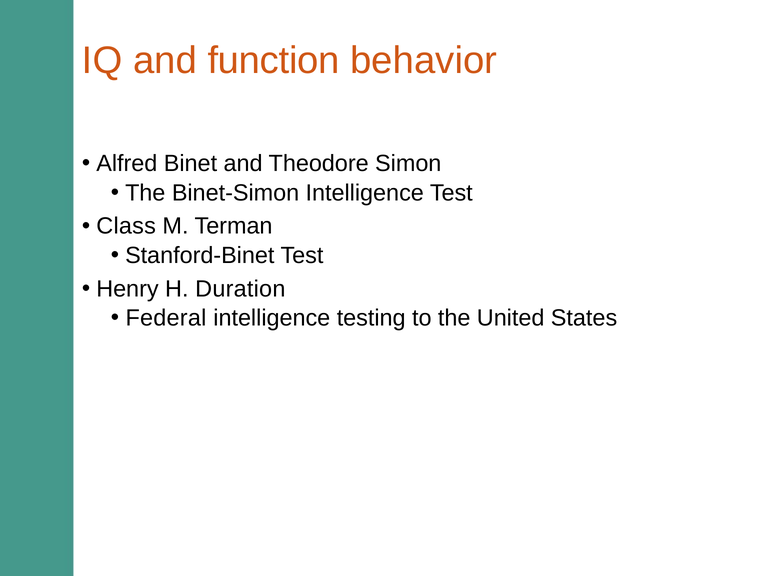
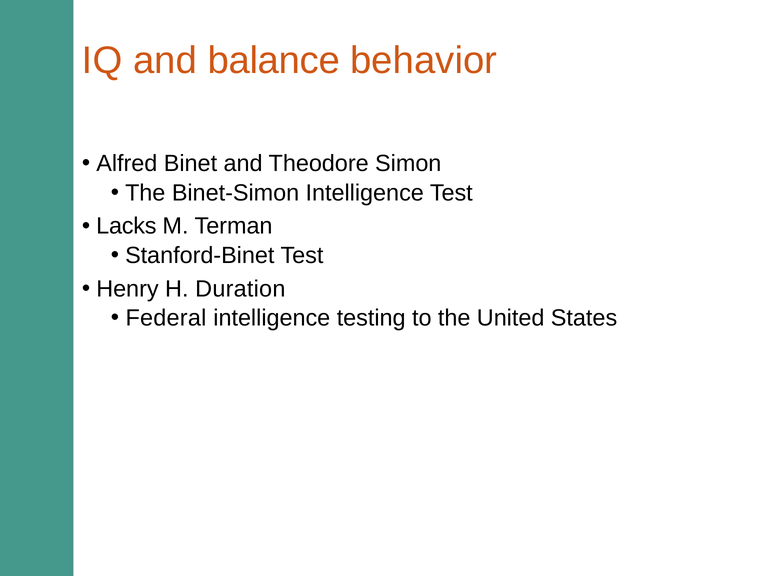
function: function -> balance (274, 60)
Class: Class -> Lacks (126, 226)
